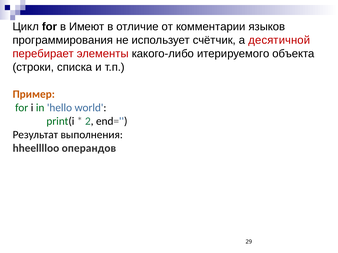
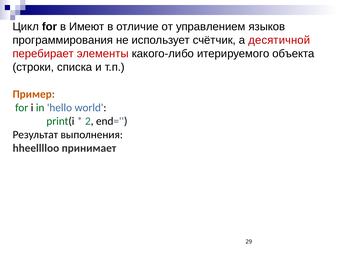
комментарии: комментарии -> управлением (211, 27)
операндов: операндов -> принимает (89, 149)
